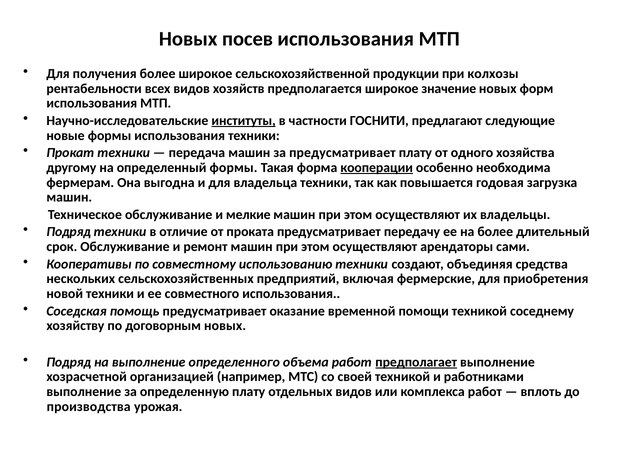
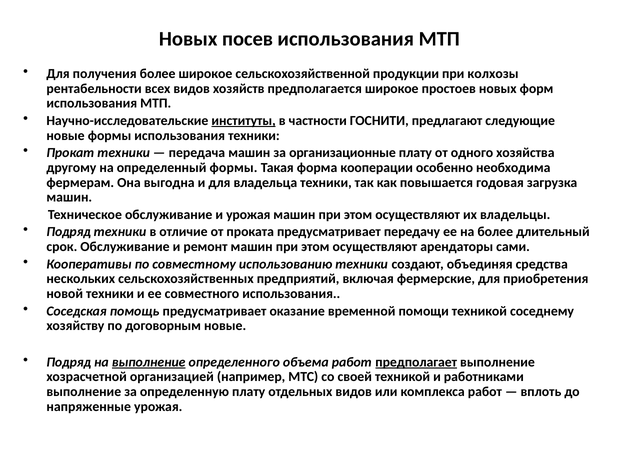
значение: значение -> простоев (449, 89)
за предусматривает: предусматривает -> организационные (343, 153)
кооперации underline: present -> none (377, 168)
и мелкие: мелкие -> урожая (248, 215)
договорным новых: новых -> новые (225, 326)
выполнение underline: none -> present (149, 362)
производства: производства -> напряженные (89, 407)
